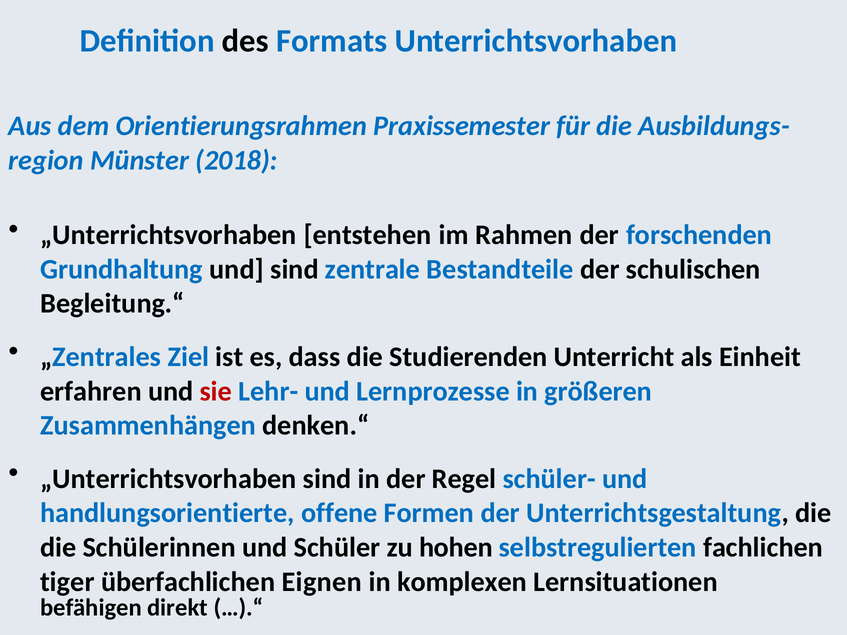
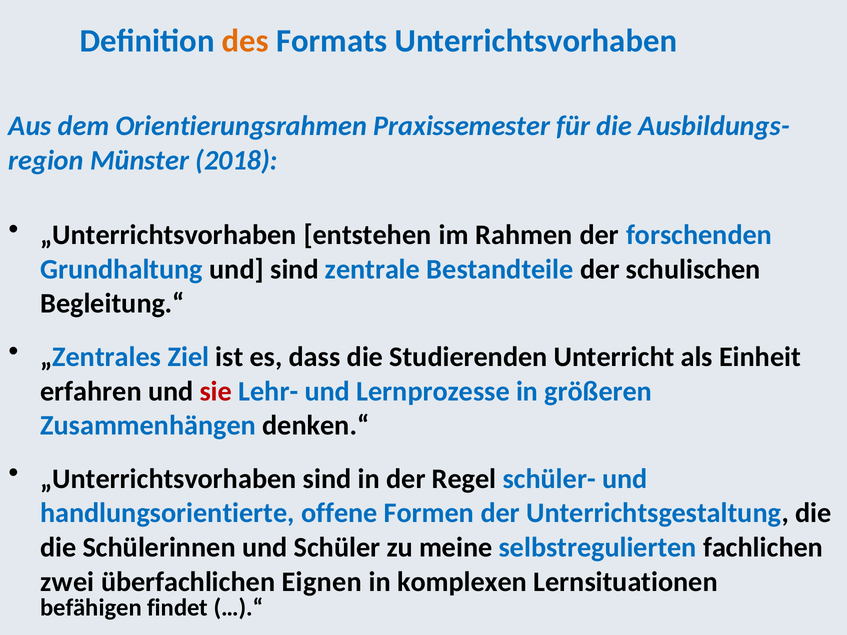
des colour: black -> orange (245, 41)
hohen: hohen -> meine (456, 548)
tiger: tiger -> zwei (67, 582)
direkt: direkt -> findet (178, 608)
